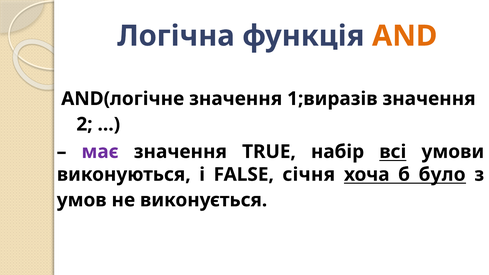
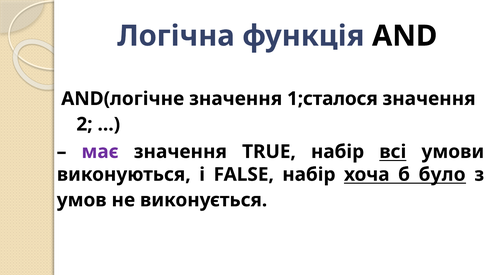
AND colour: orange -> black (405, 36)
1;виразів: 1;виразів -> 1;сталося (332, 99)
FALSE січня: січня -> набір (309, 175)
